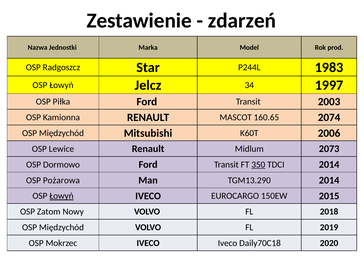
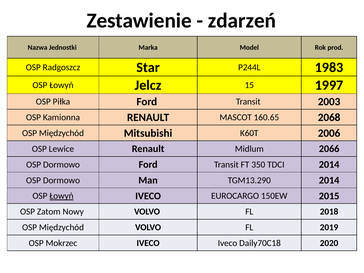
34: 34 -> 15 (249, 85)
2074: 2074 -> 2068 (329, 117)
2073: 2073 -> 2066 (329, 149)
350 underline: present -> none (258, 165)
Pożarowa: Pożarowa -> Dormowo (61, 180)
